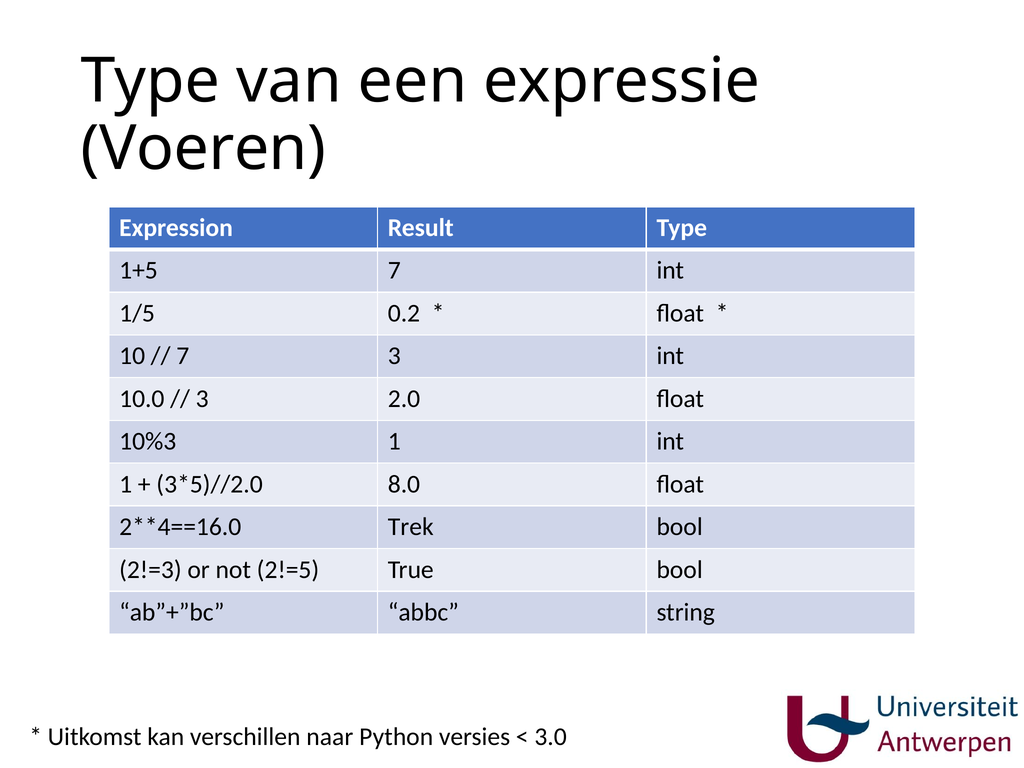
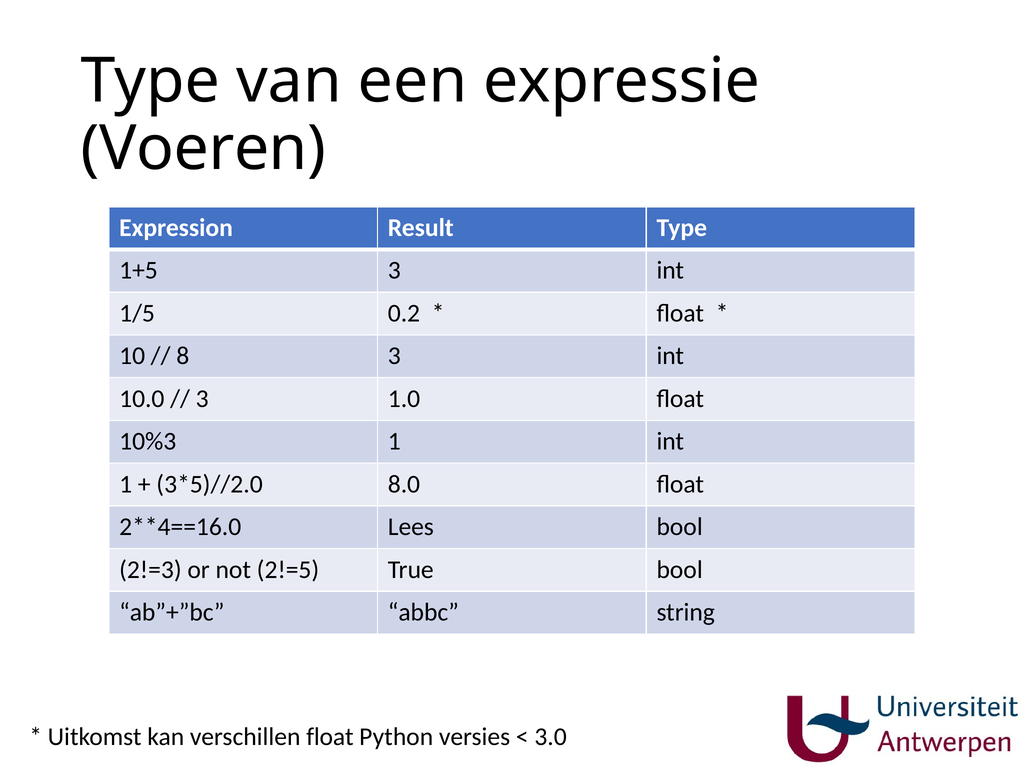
1+5 7: 7 -> 3 (394, 270)
7: 7 -> 8 (183, 356)
2.0: 2.0 -> 1.0 (404, 399)
Trek: Trek -> Lees (411, 527)
verschillen naar: naar -> float (330, 737)
